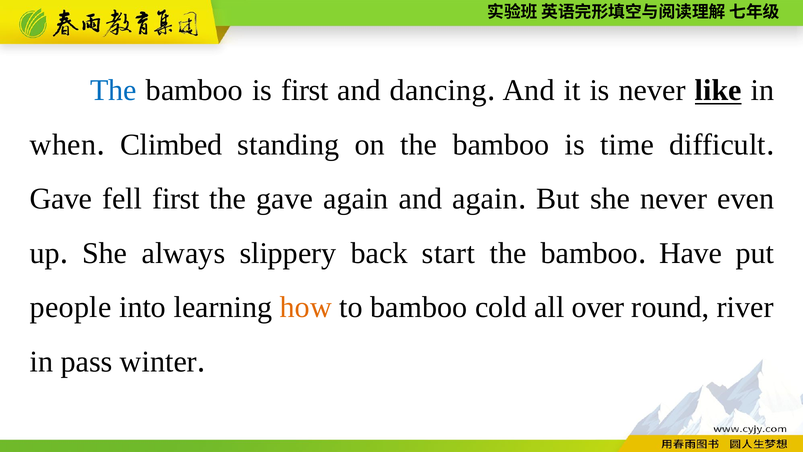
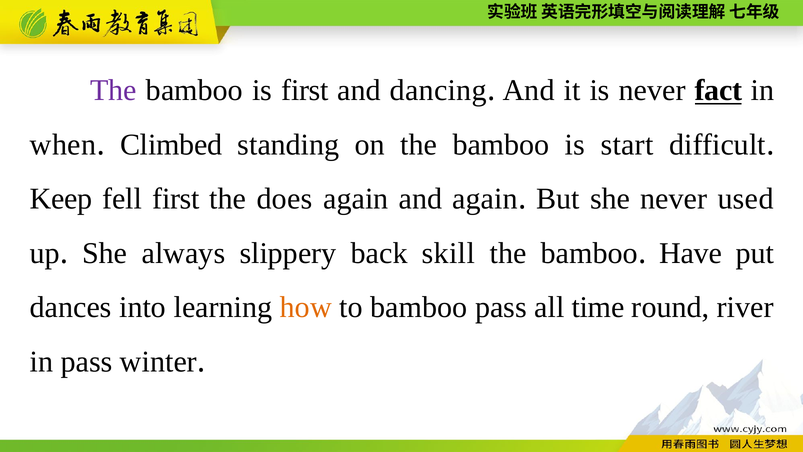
The colour: blue -> purple (113, 90)
like: like -> fact (719, 90)
time: time -> start (627, 145)
Gave: Gave -> Keep (61, 199)
the gave: gave -> does (285, 199)
even: even -> used (746, 199)
start: start -> skill (448, 253)
people: people -> dances (71, 307)
bamboo cold: cold -> pass (501, 307)
over: over -> time (598, 307)
